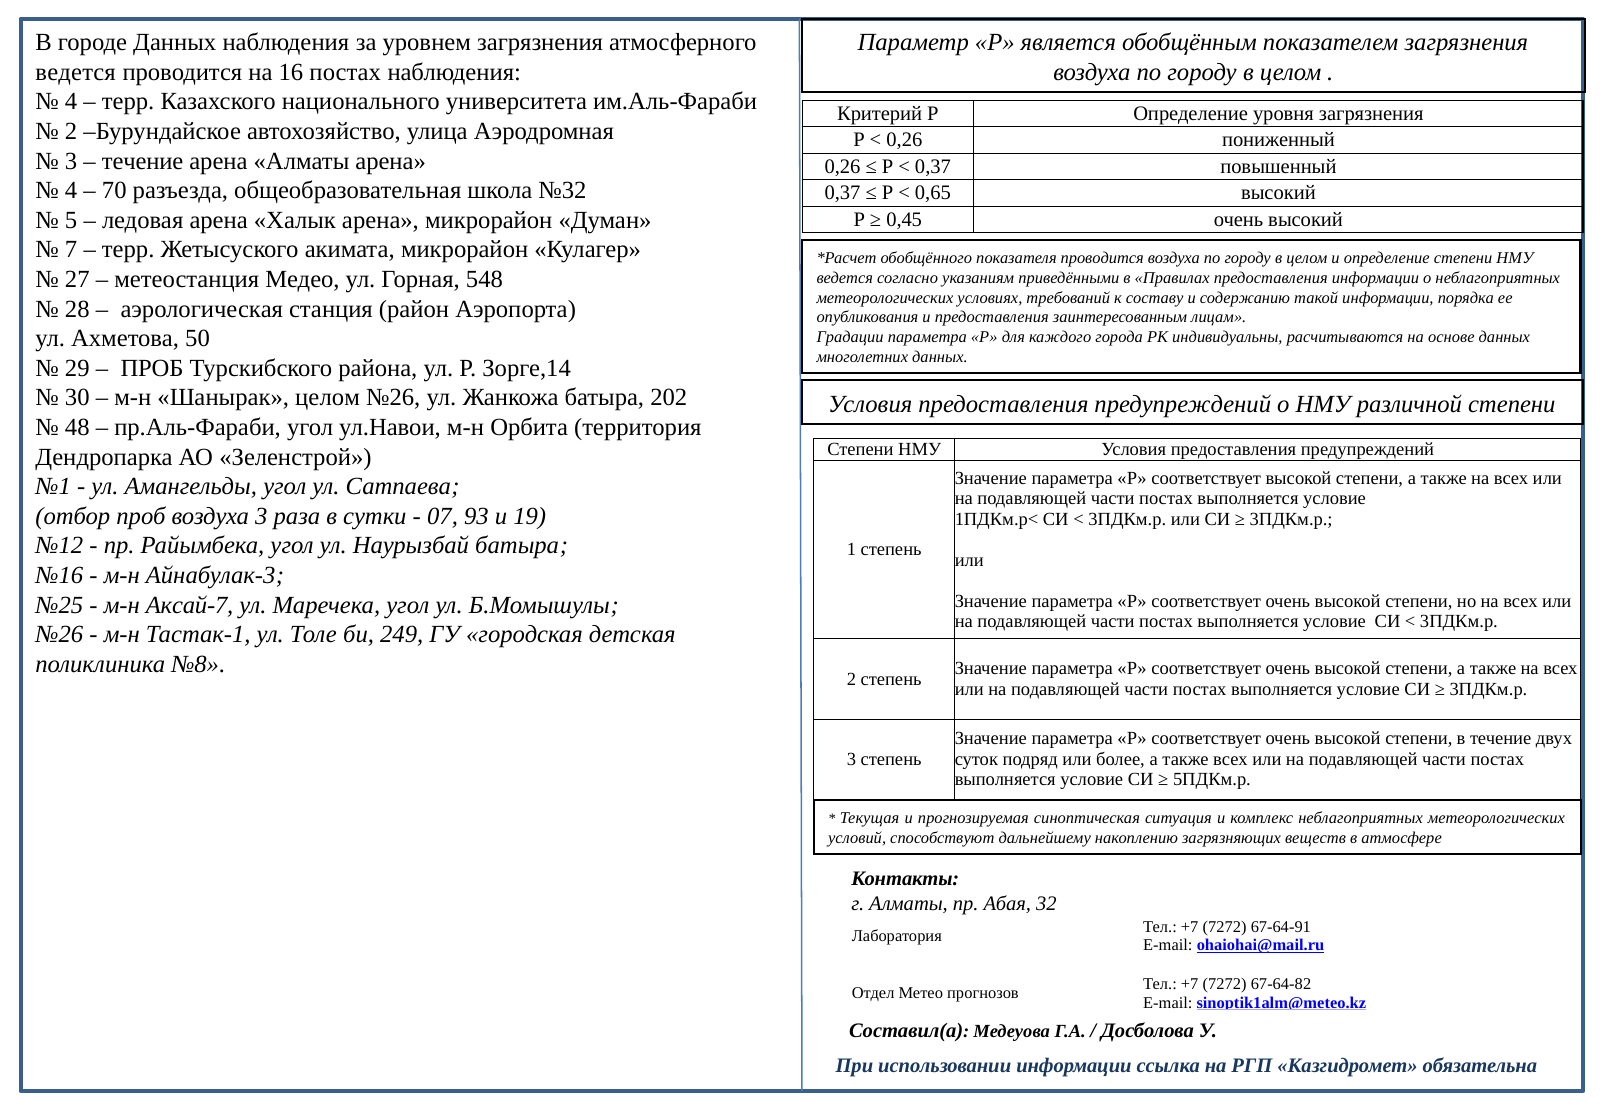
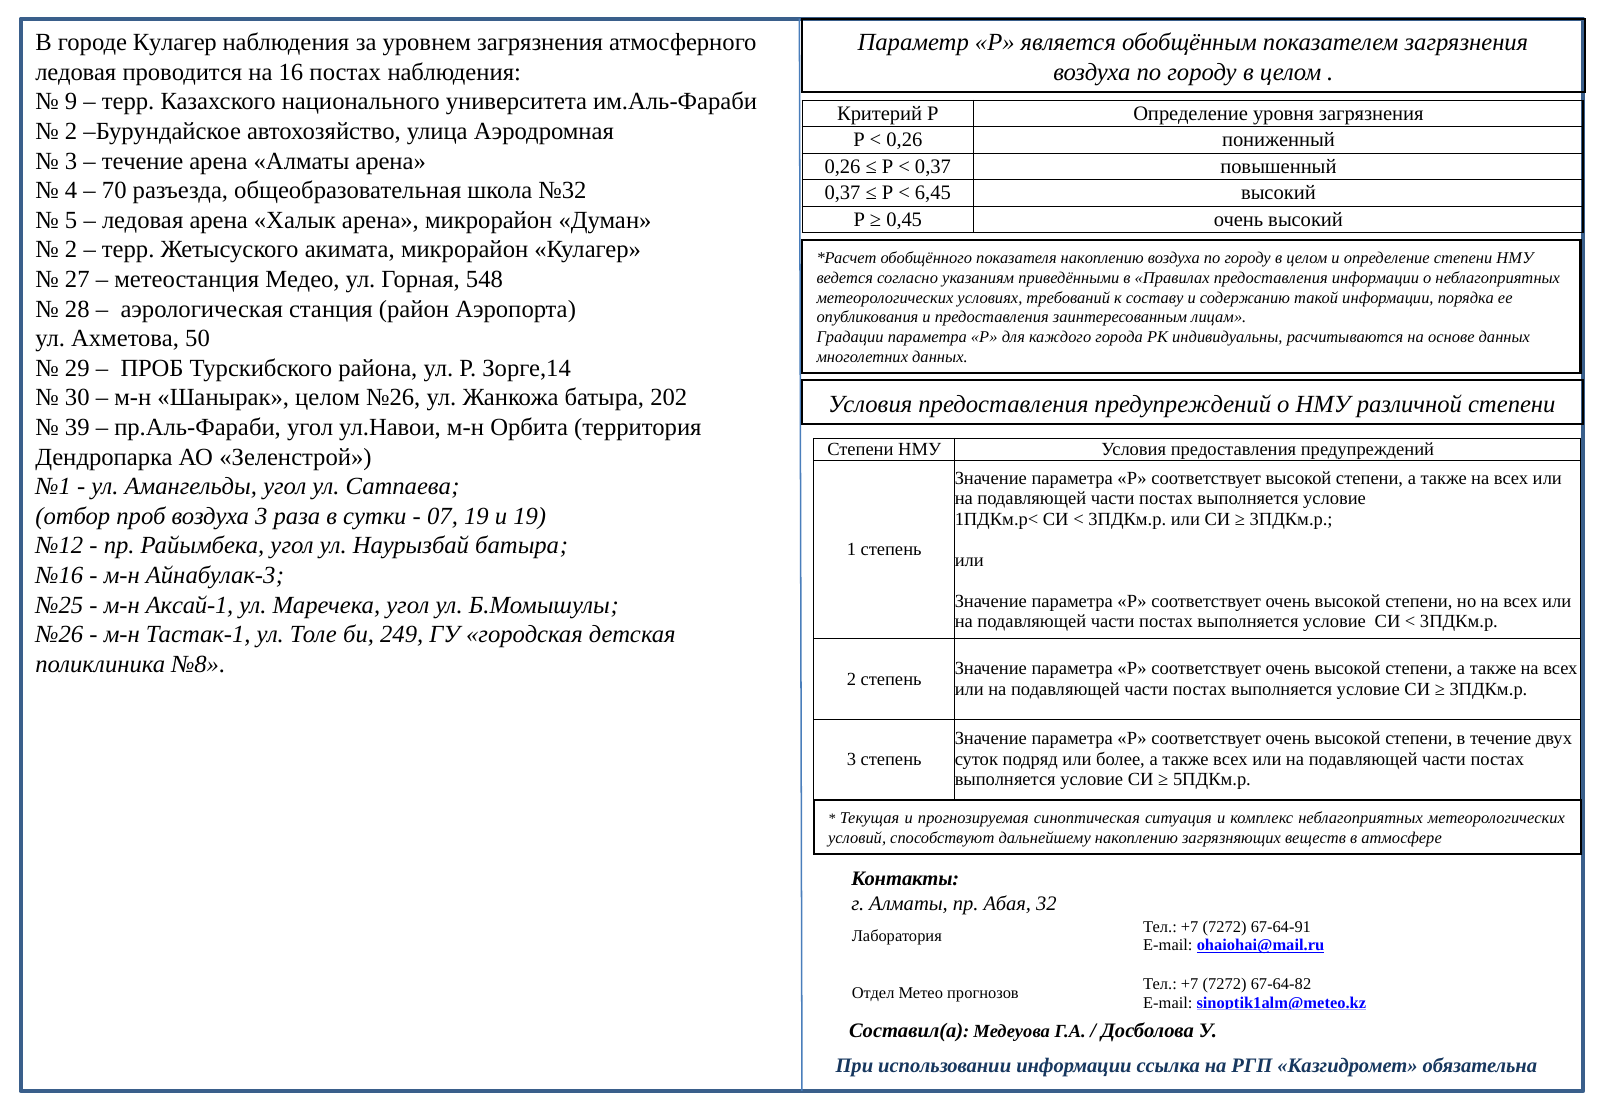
городе Данных: Данных -> Кулагер (175, 43)
ведется: ведется -> ледовая (76, 72)
4: 4 -> 9 (71, 102)
0,65: 0,65 -> 6,45 (933, 193)
7: 7 -> 2 (71, 250)
показателя проводится: проводится -> накоплению (1102, 259)
48: 48 -> 39 (77, 427)
07 93: 93 -> 19 (476, 516)
Аксай-7: Аксай-7 -> Аксай-1 (190, 605)
